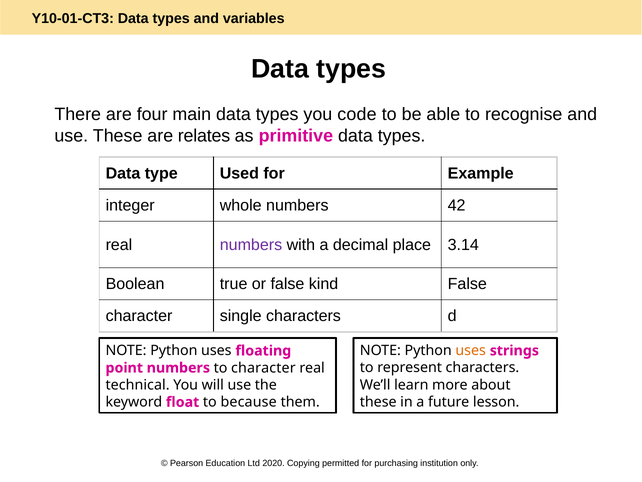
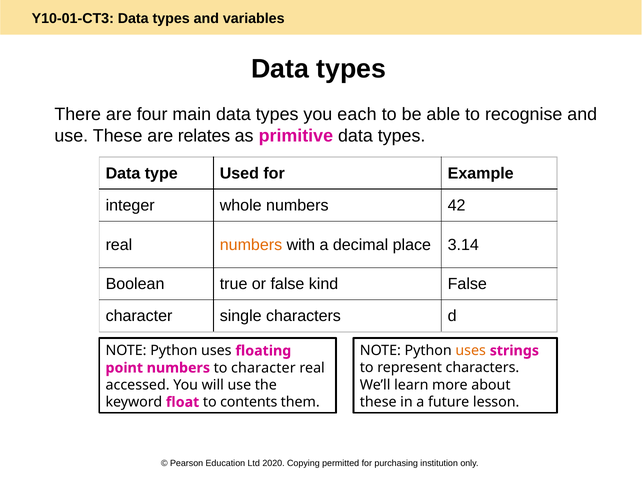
code: code -> each (357, 114)
numbers colour: purple -> orange (251, 244)
technical: technical -> accessed (138, 385)
because: because -> contents (249, 402)
